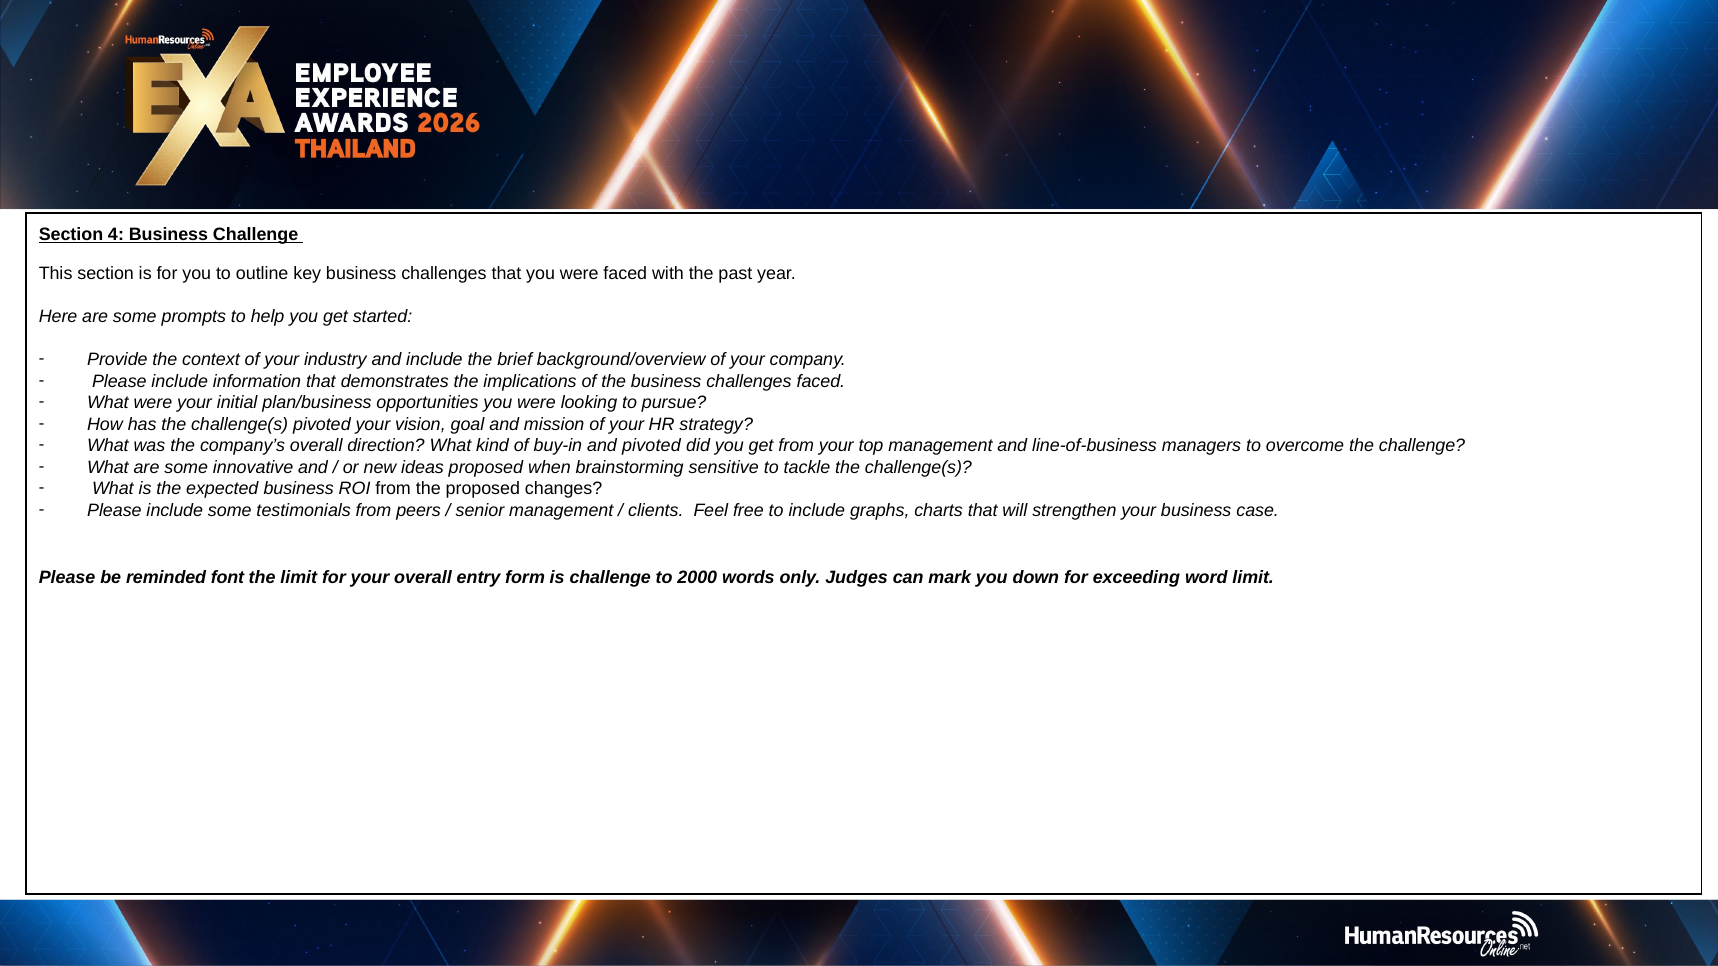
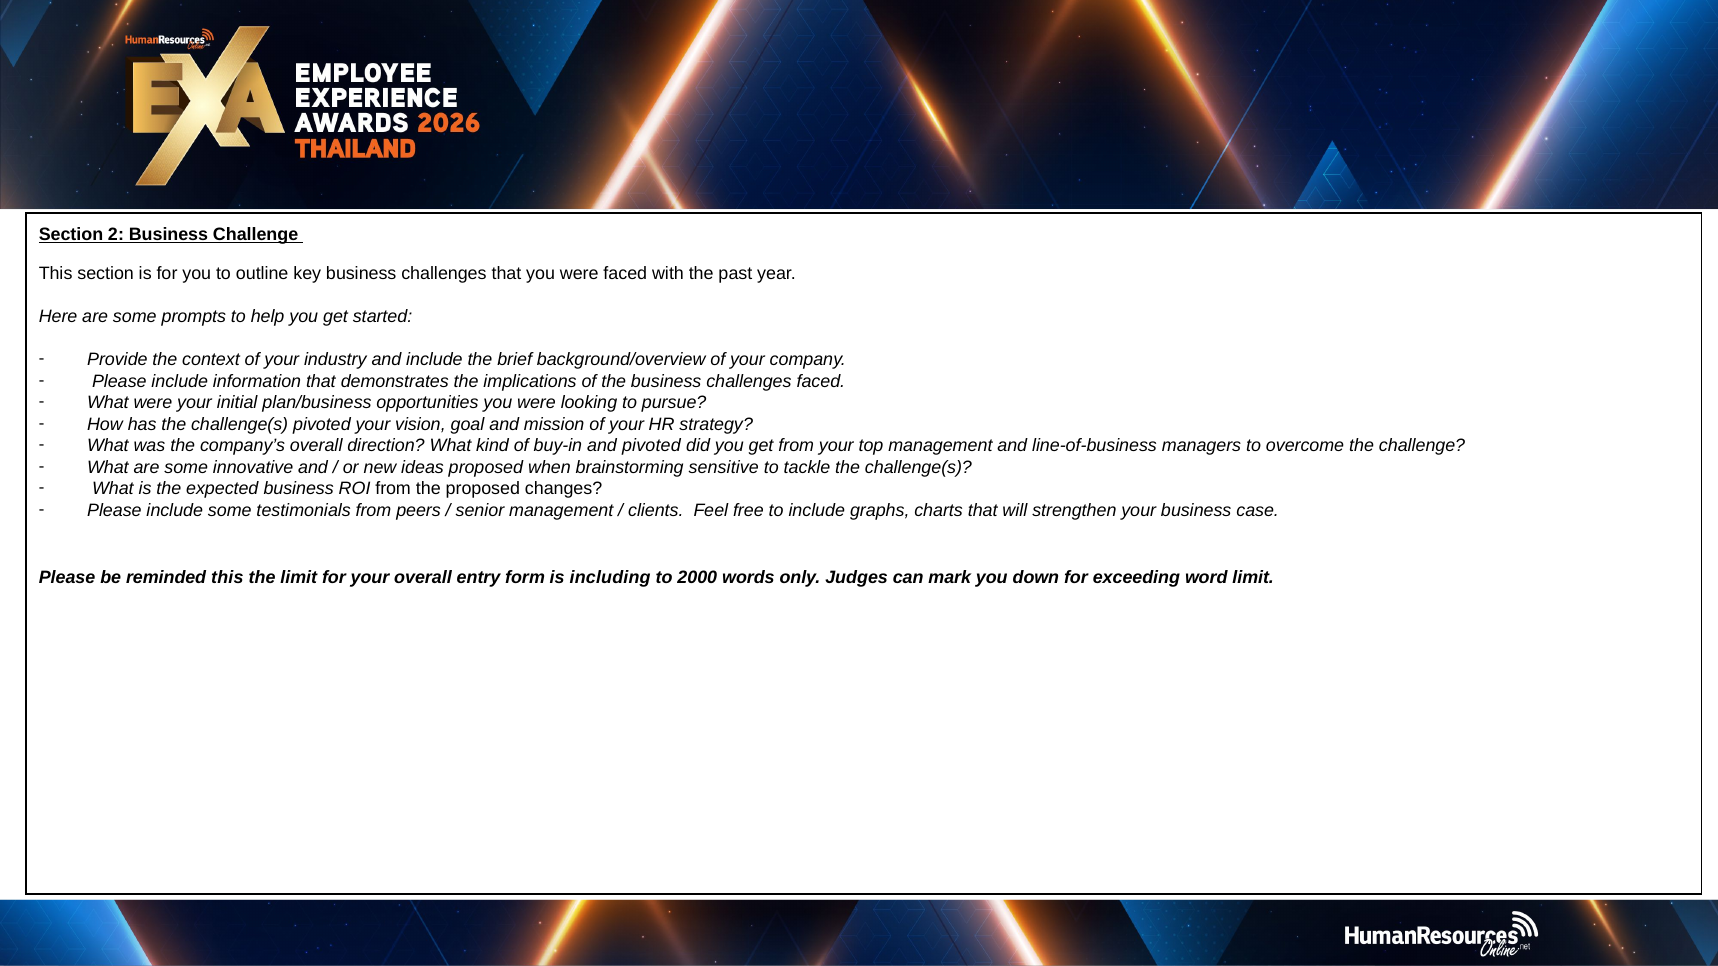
4: 4 -> 2 (116, 235)
reminded font: font -> this (227, 578)
is challenge: challenge -> including (610, 578)
